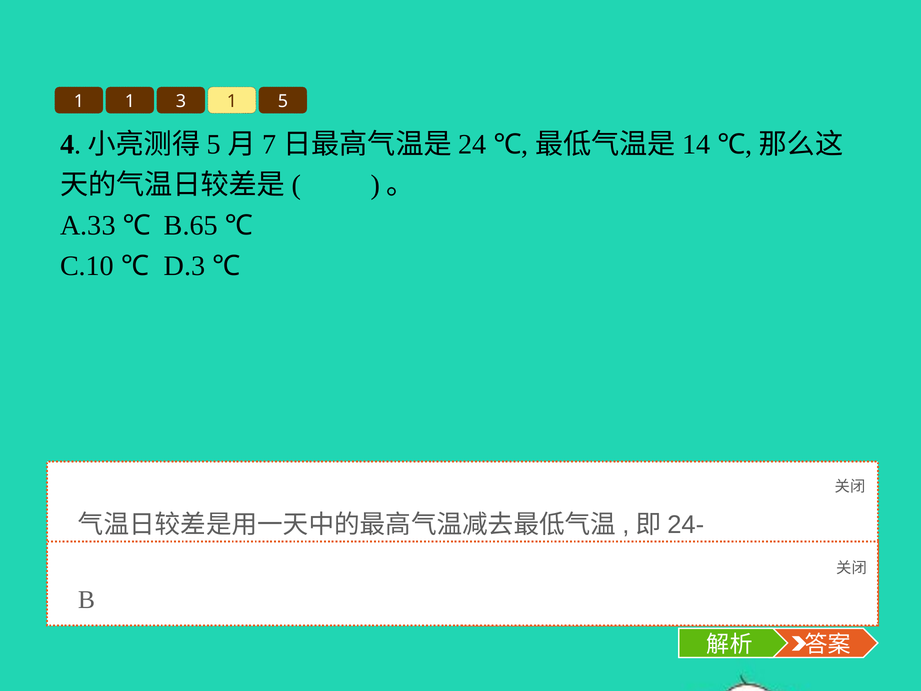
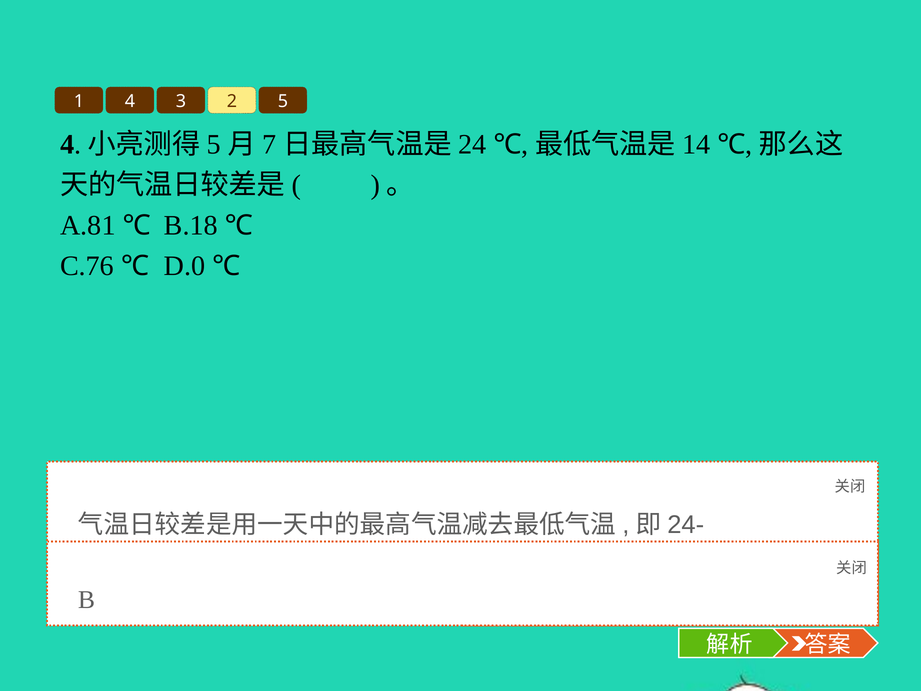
1 1: 1 -> 4 (130, 101)
3 1: 1 -> 2 (232, 101)
A.33: A.33 -> A.81 (88, 225)
B.65: B.65 -> B.18 (191, 225)
C.10: C.10 -> C.76 (87, 266)
D.3: D.3 -> D.0 (185, 266)
